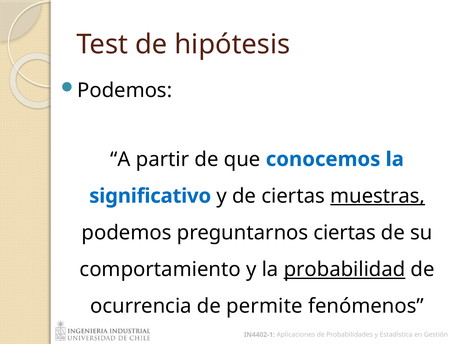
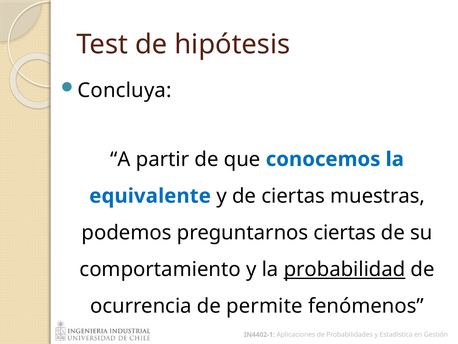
Podemos: Podemos -> Concluya (125, 90)
significativo: significativo -> equivalente (150, 196)
muestras underline: present -> none (378, 196)
